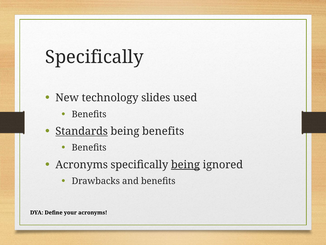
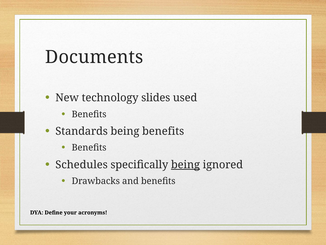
Specifically: Specifically -> Documents (94, 57)
Standards underline: present -> none (82, 131)
Acronyms: Acronyms -> Schedules (82, 164)
